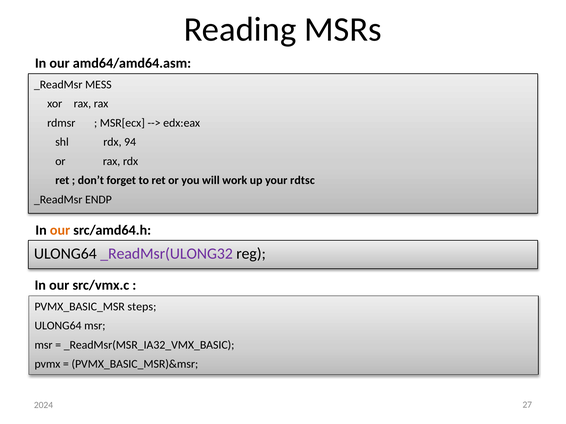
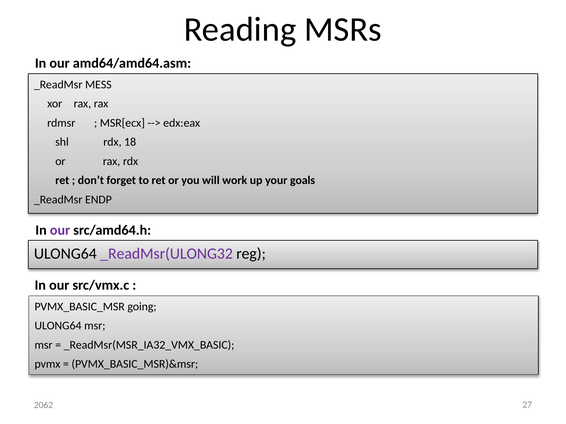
94: 94 -> 18 (130, 142)
rdtsc: rdtsc -> goals (303, 181)
our colour: orange -> purple (60, 230)
steps: steps -> going (142, 307)
2024: 2024 -> 2062 (43, 405)
